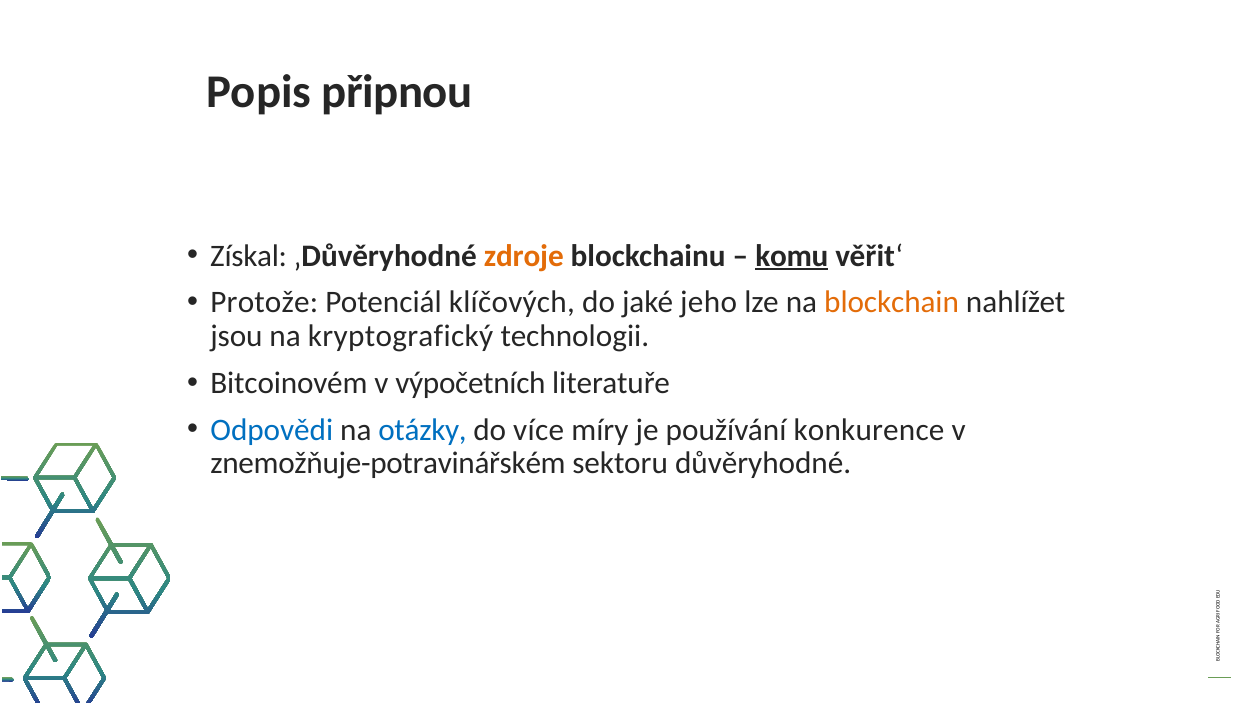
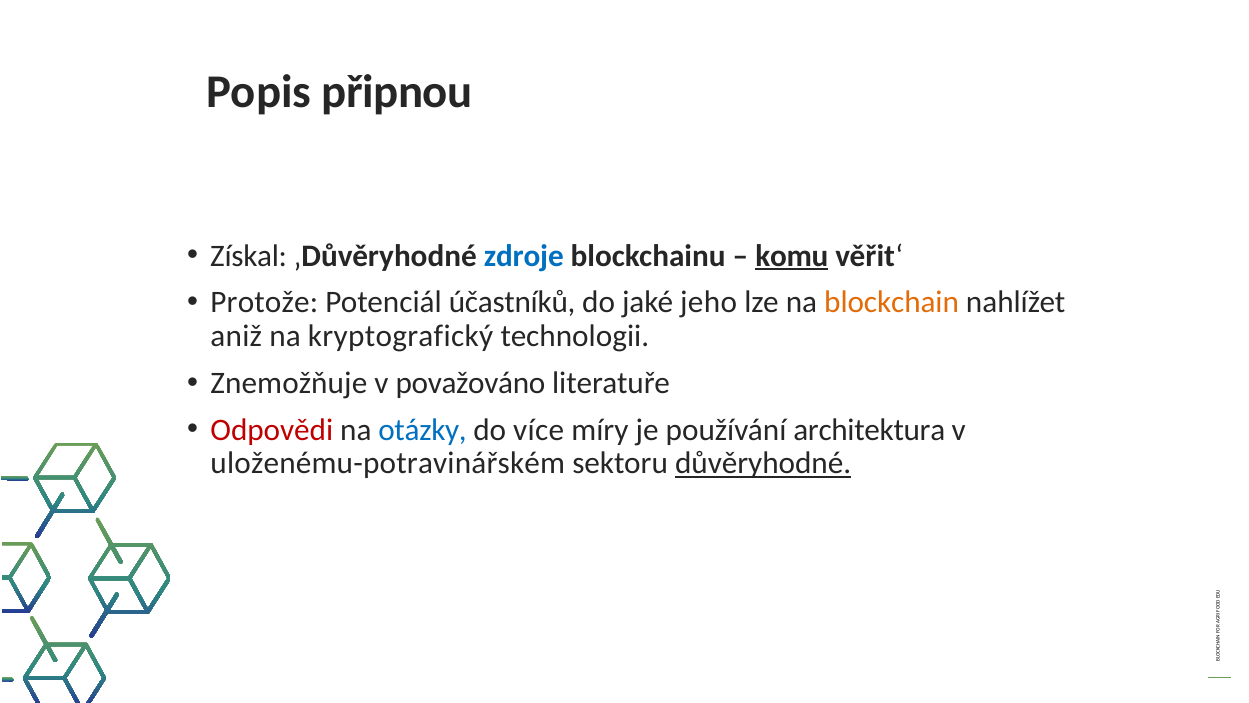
zdroje colour: orange -> blue (524, 256)
klíčových: klíčových -> účastníků (512, 302)
jsou: jsou -> aniž (236, 336)
Bitcoinovém: Bitcoinovém -> Znemožňuje (289, 383)
výpočetních: výpočetních -> považováno (470, 383)
Odpovědi colour: blue -> red (272, 429)
konkurence: konkurence -> architektura (869, 429)
znemožňuje-potravinářském: znemožňuje-potravinářském -> uloženému-potravinářském (388, 463)
důvěryhodné underline: none -> present (763, 463)
